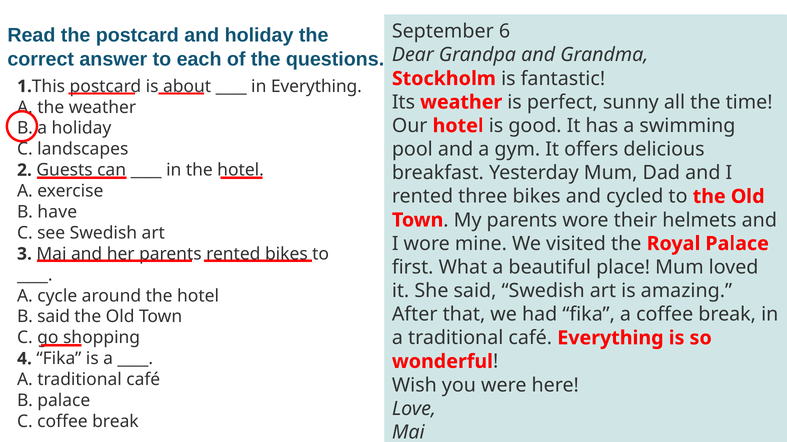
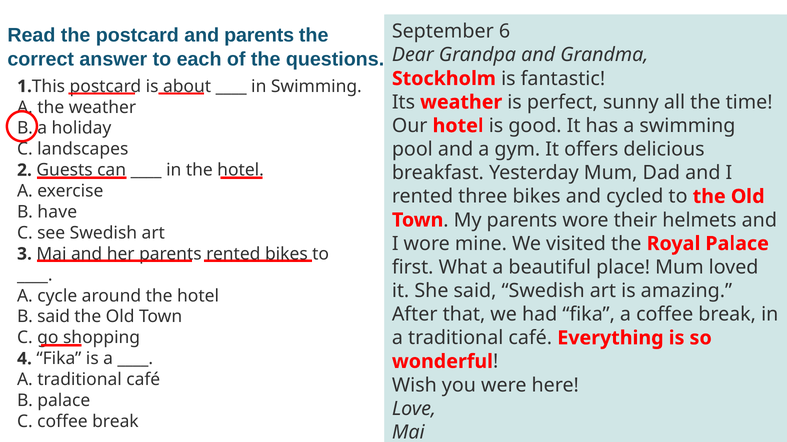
and holiday: holiday -> parents (259, 36)
in Everything: Everything -> Swimming (316, 86)
